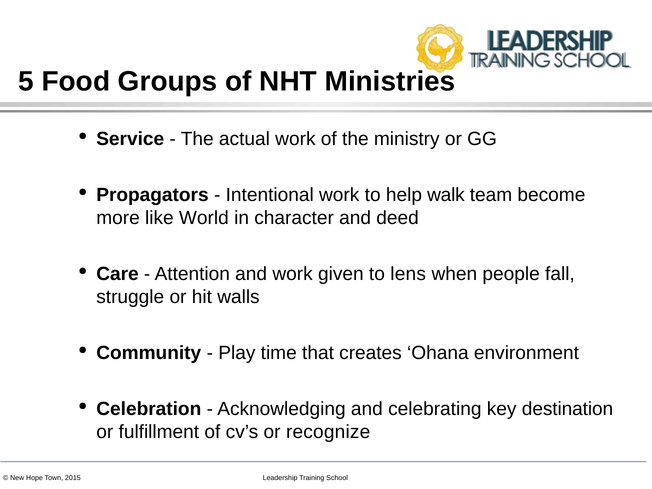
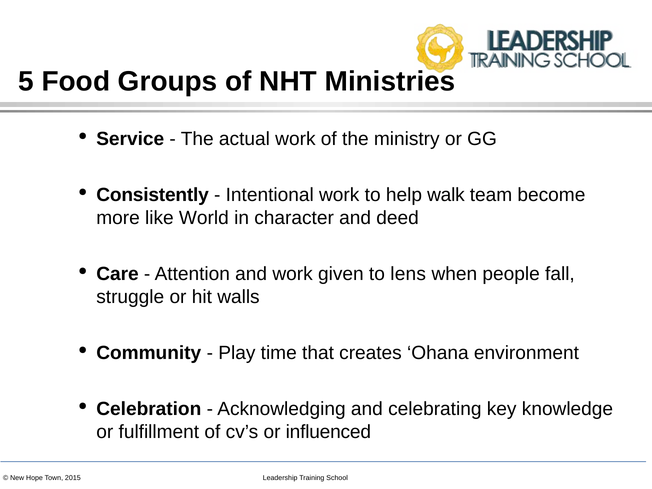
Propagators: Propagators -> Consistently (153, 195)
destination: destination -> knowledge (567, 409)
recognize: recognize -> influenced (328, 432)
